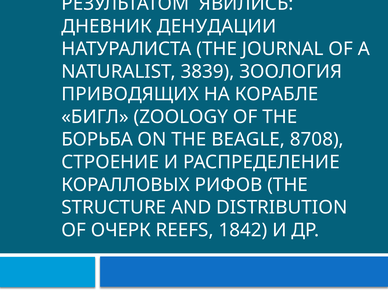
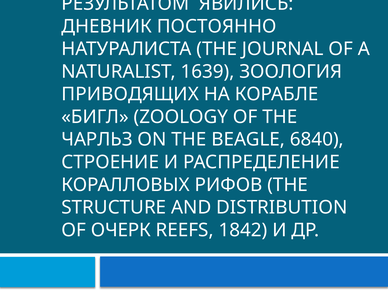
ДЕНУДАЦИИ: ДЕНУДАЦИИ -> ПОСТОЯННО (217, 26)
3839: 3839 -> 1639 (207, 72)
БОРЬБА: БОРЬБА -> ЧАРЛЬЗ (97, 140)
8708: 8708 -> 6840 (317, 140)
